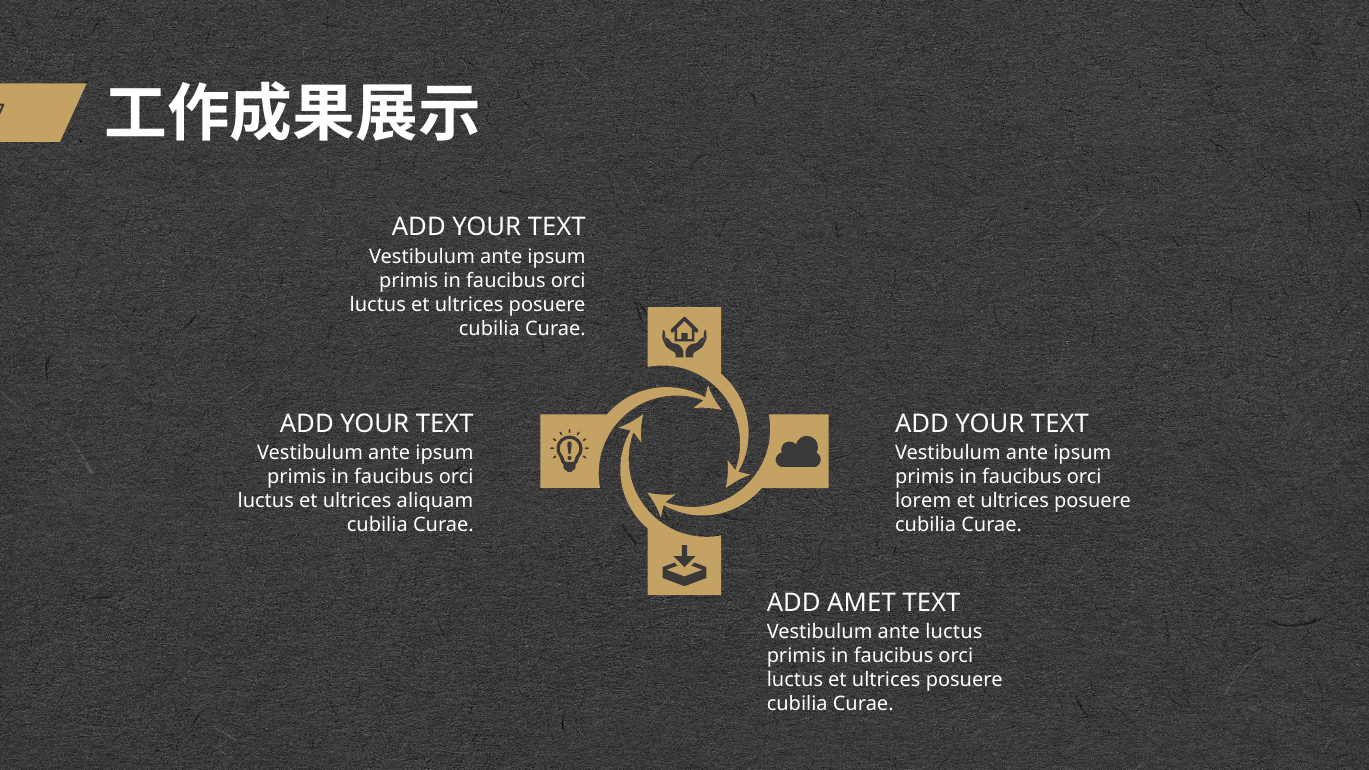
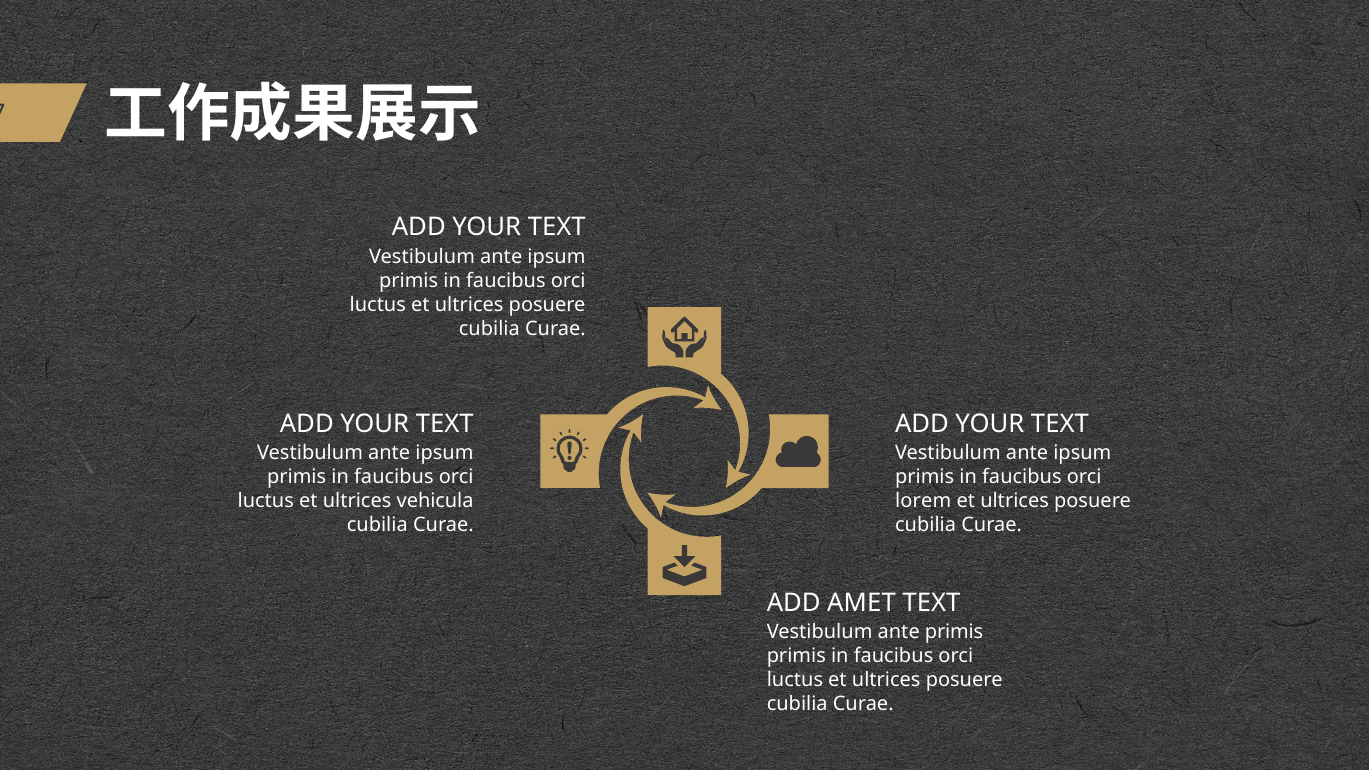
aliquam: aliquam -> vehicula (435, 501)
ante luctus: luctus -> primis (954, 632)
